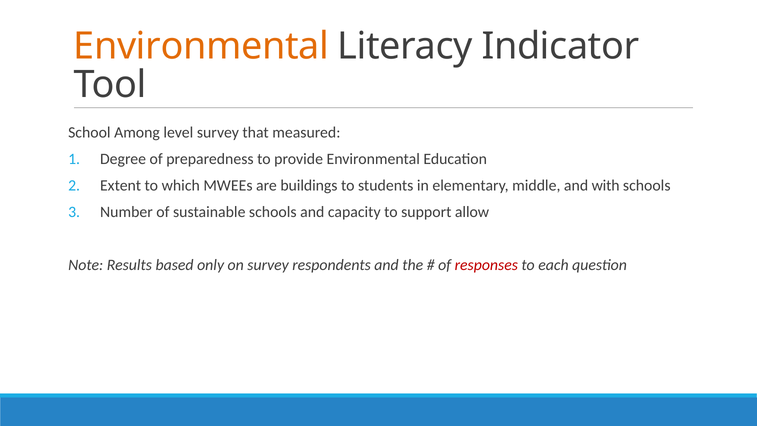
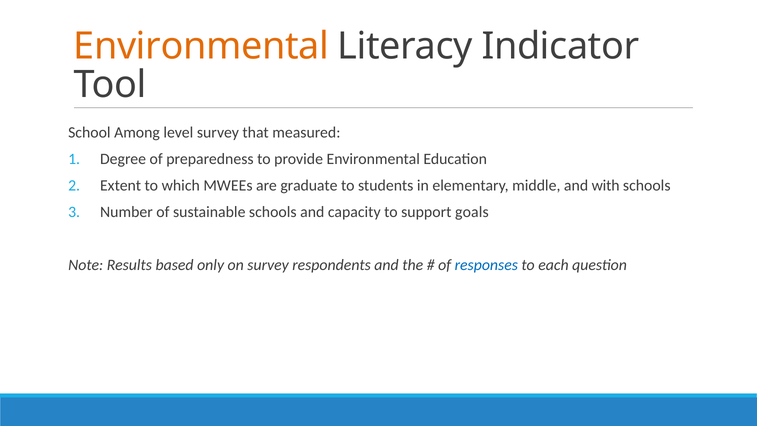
buildings: buildings -> graduate (309, 185)
allow: allow -> goals (472, 212)
responses colour: red -> blue (486, 265)
